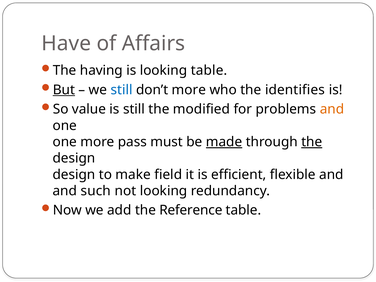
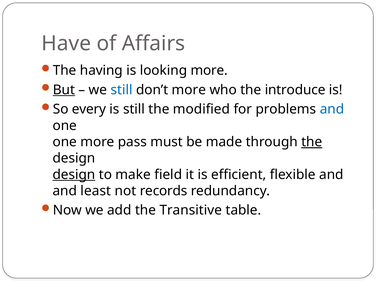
looking table: table -> more (209, 71)
identifies: identifies -> introduce (295, 90)
value: value -> every (89, 109)
and colour: orange -> blue (332, 109)
made underline: present -> none (224, 142)
design underline: none -> present (74, 175)
such: such -> least (96, 191)
not looking: looking -> records (164, 191)
Reference: Reference -> Transitive (191, 210)
